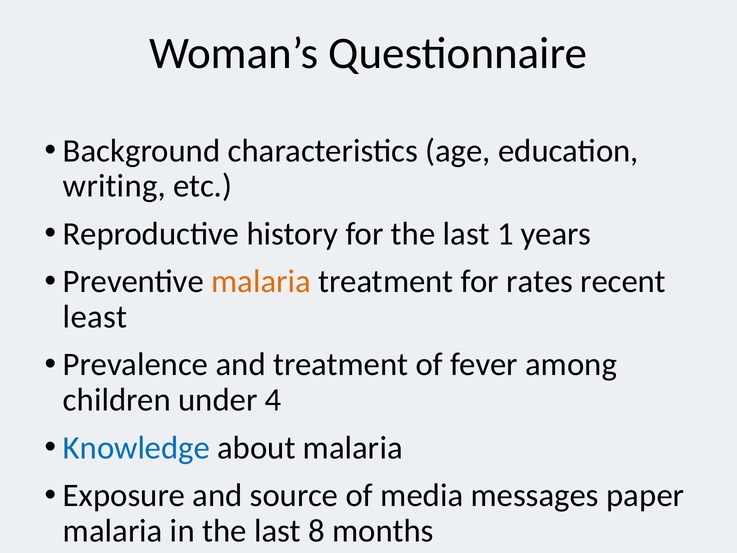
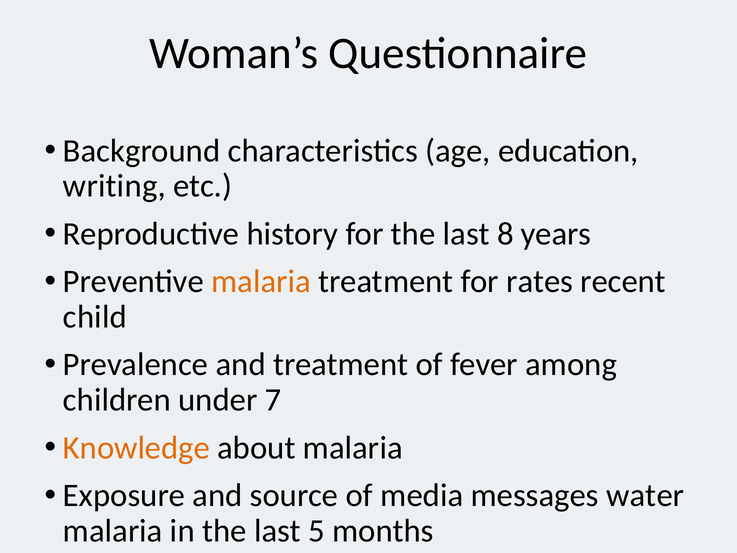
1: 1 -> 8 (505, 234)
least: least -> child (95, 317)
4: 4 -> 7 (273, 400)
Knowledge colour: blue -> orange (136, 448)
paper: paper -> water (645, 495)
8: 8 -> 5 (316, 531)
